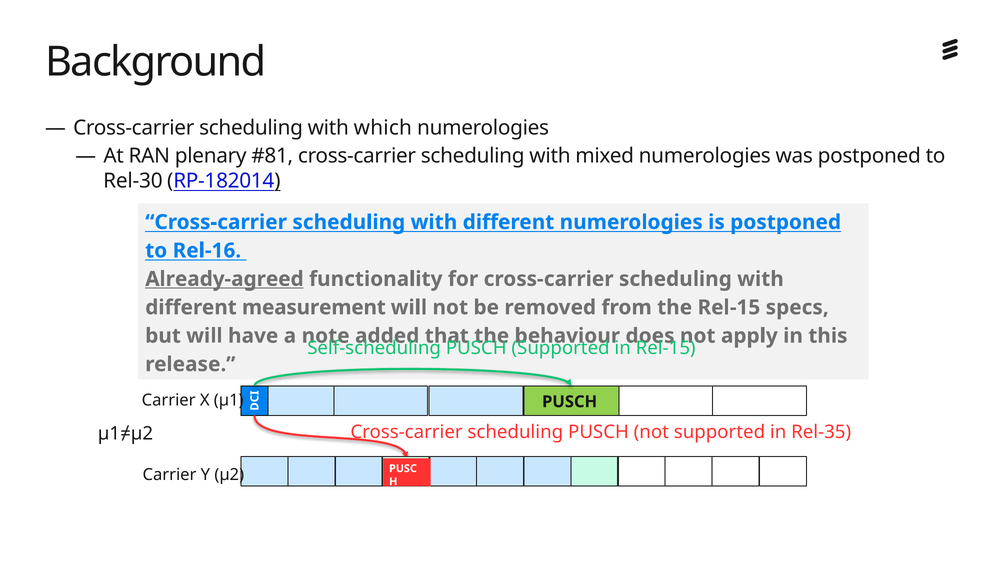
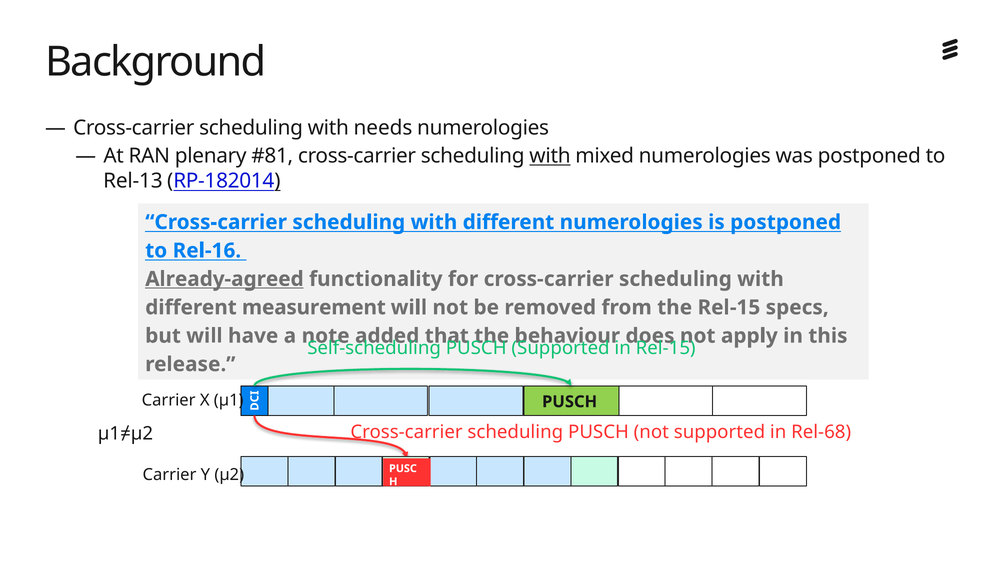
which: which -> needs (383, 128)
with underline: none -> present (550, 156)
Rel-30: Rel-30 -> Rel-13 (133, 181)
Rel-35: Rel-35 -> Rel-68 (821, 432)
